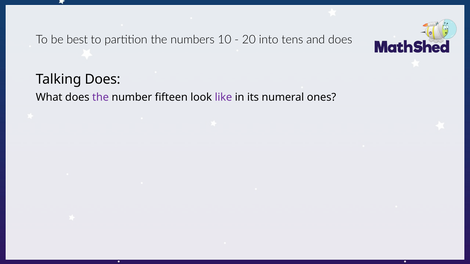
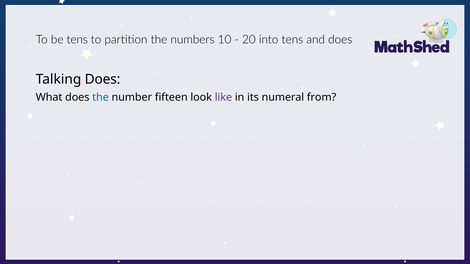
be best: best -> tens (77, 40)
the colour: purple -> blue (101, 98)
ones: ones -> from (322, 98)
